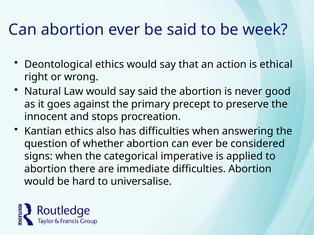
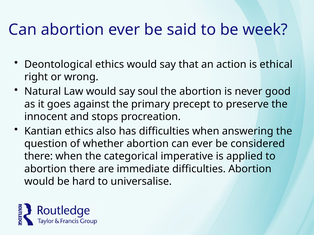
say said: said -> soul (148, 92)
signs: signs -> there (39, 157)
